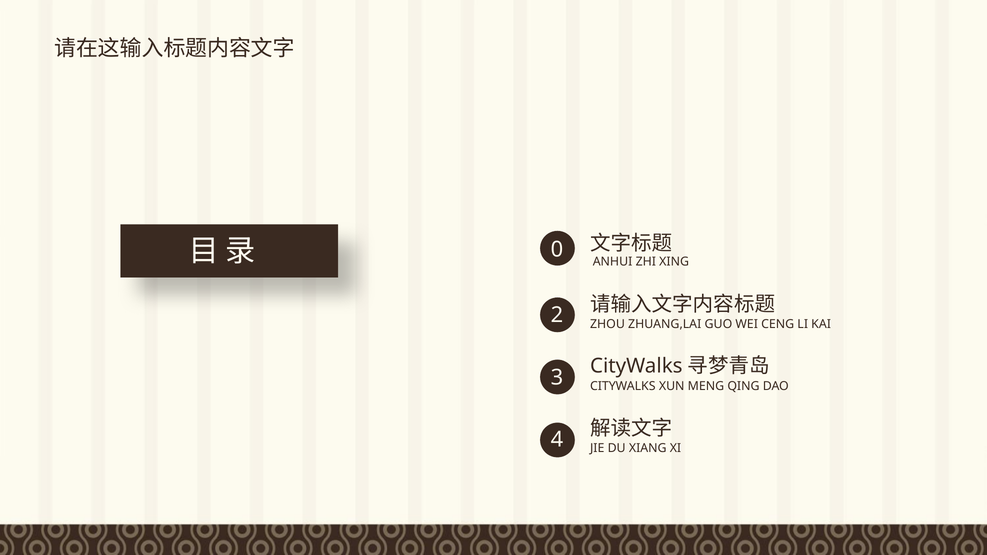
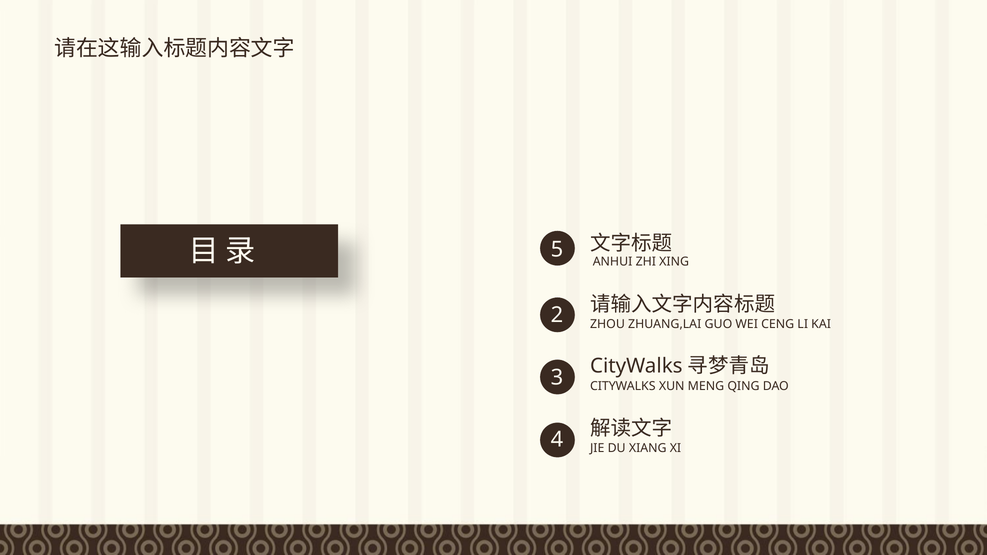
0: 0 -> 5 (557, 249)
